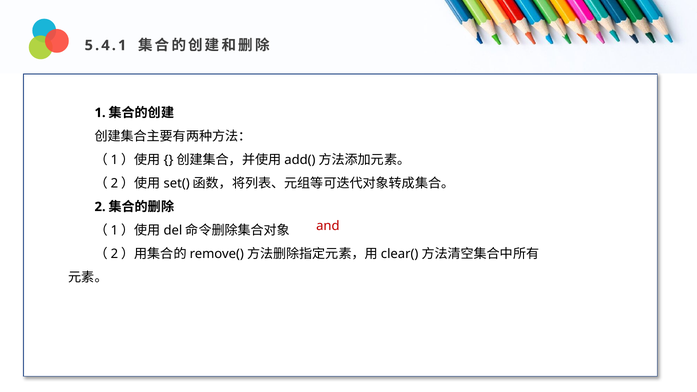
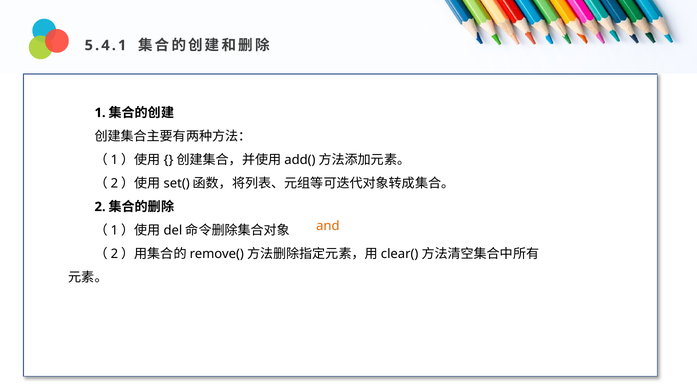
and colour: red -> orange (328, 226)
